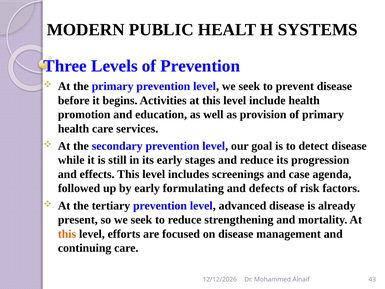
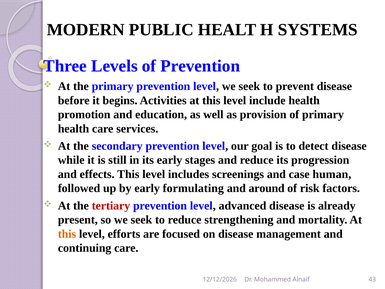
agenda: agenda -> human (332, 174)
defects: defects -> around (267, 188)
tertiary colour: black -> red (111, 205)
